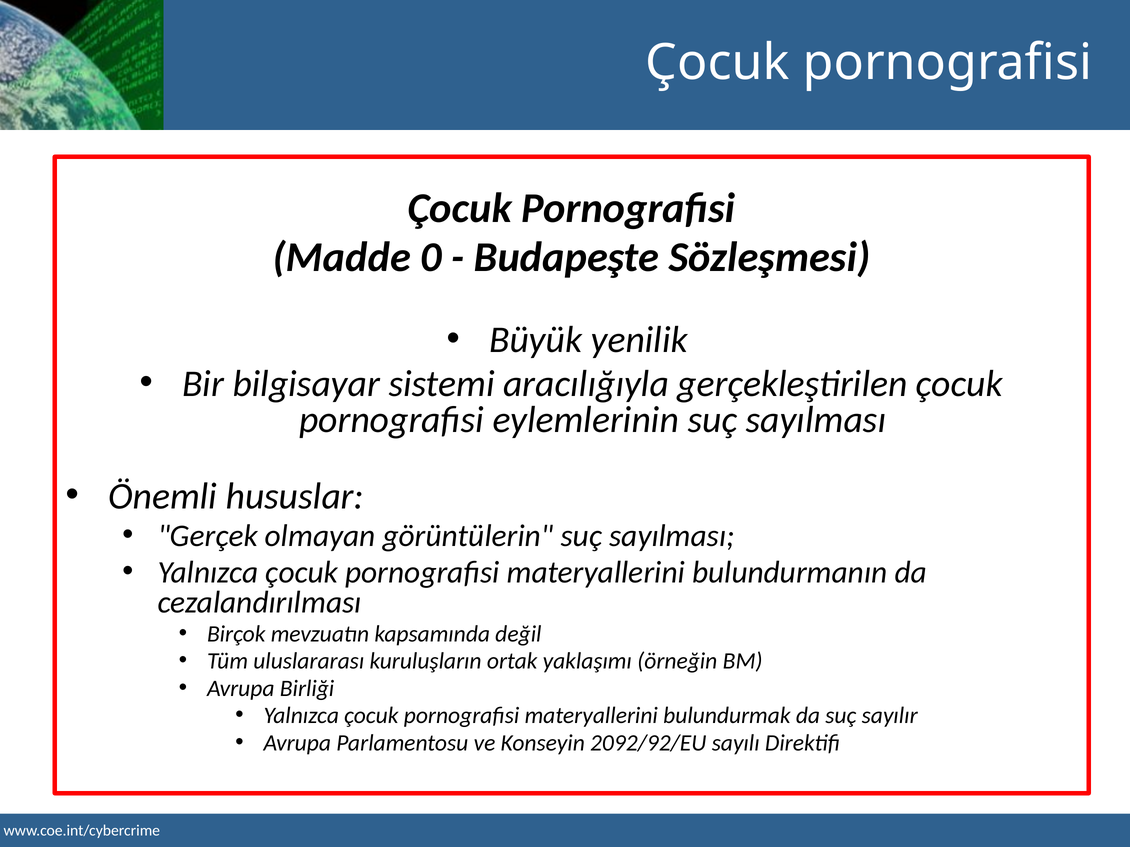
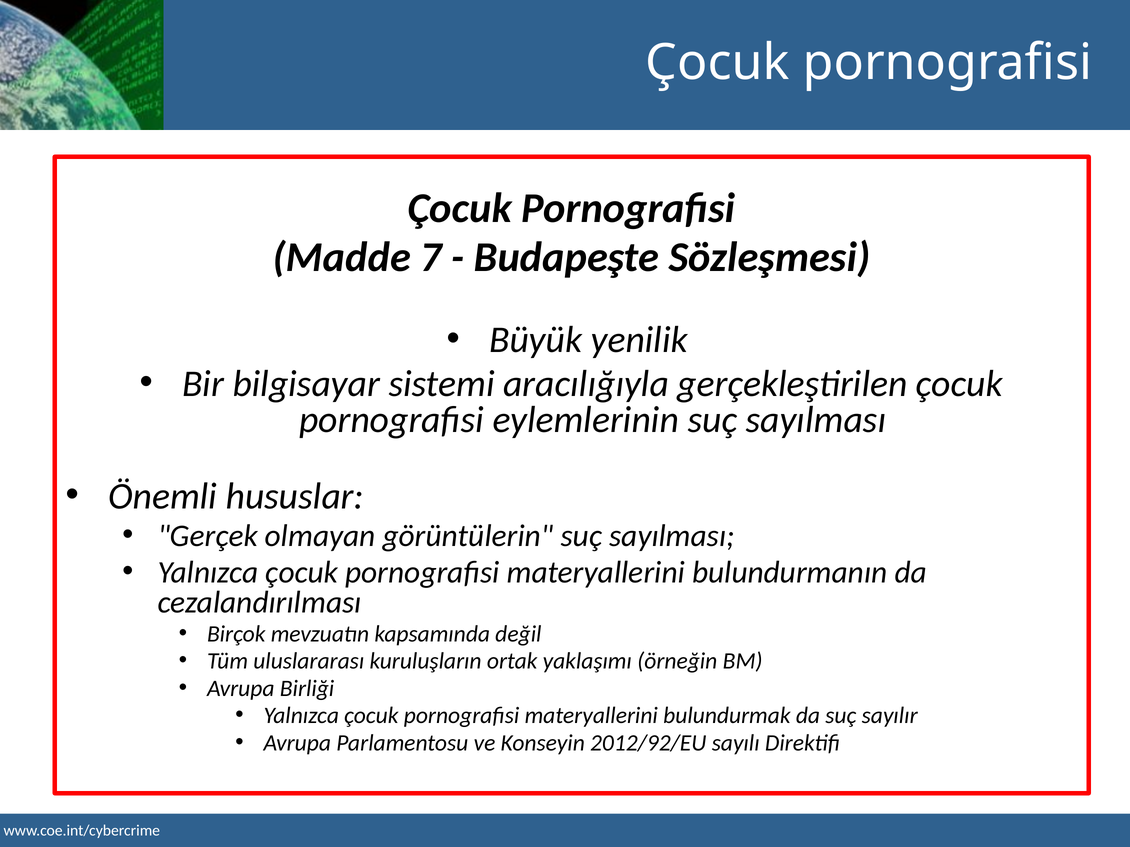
0: 0 -> 7 (431, 258)
2092/92/EU: 2092/92/EU -> 2012/92/EU (648, 743)
